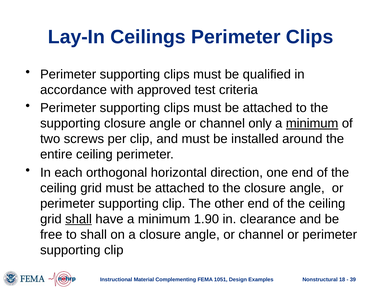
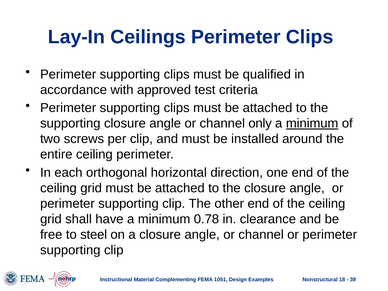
shall underline: present -> none (79, 219)
1.90: 1.90 -> 0.78 (206, 219)
to shall: shall -> steel (94, 235)
